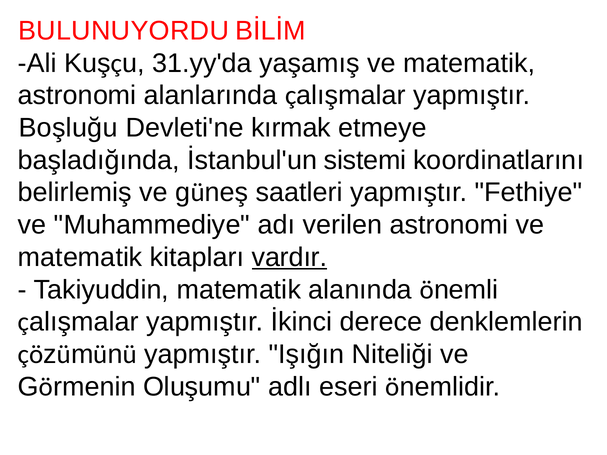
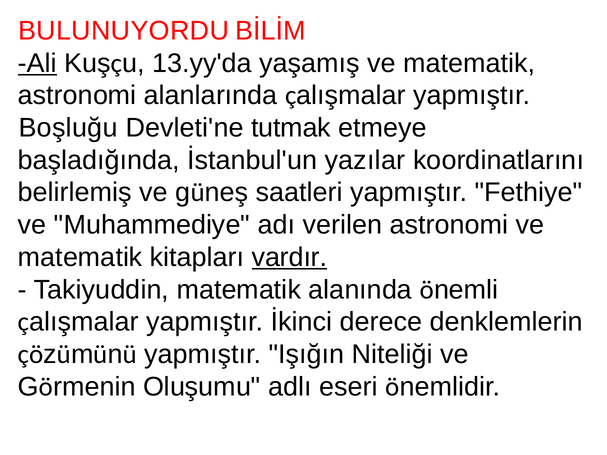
Ali underline: none -> present (37, 63)
31.yy'da: 31.yy'da -> 13.yy'da (202, 63)
kırmak: kırmak -> tutmak (291, 128)
sistemi: sistemi -> yazılar (365, 160)
